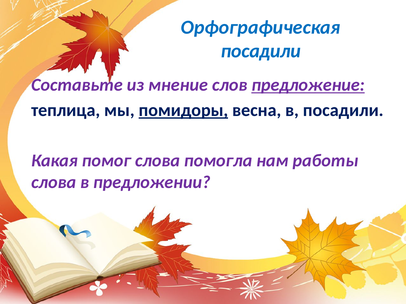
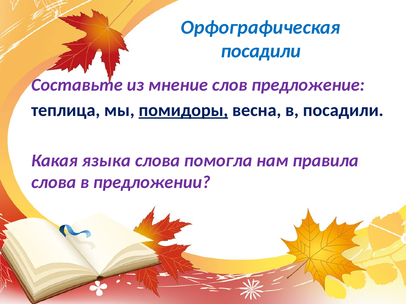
предложение underline: present -> none (308, 85)
помог: помог -> языка (106, 161)
работы: работы -> правила (326, 161)
